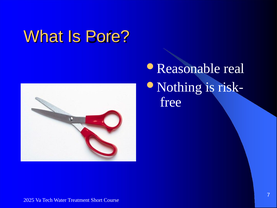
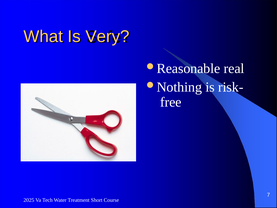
Pore: Pore -> Very (107, 36)
